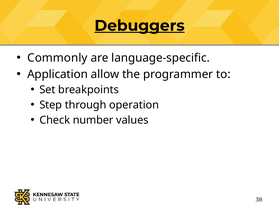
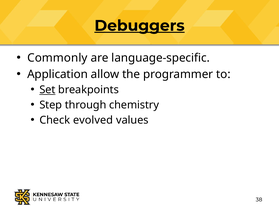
Set underline: none -> present (47, 90)
operation: operation -> chemistry (134, 105)
number: number -> evolved (93, 120)
